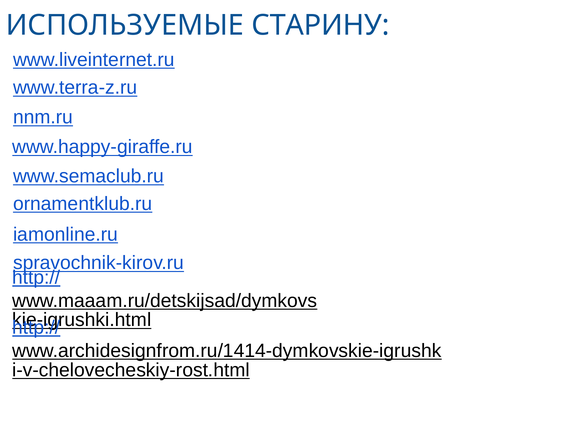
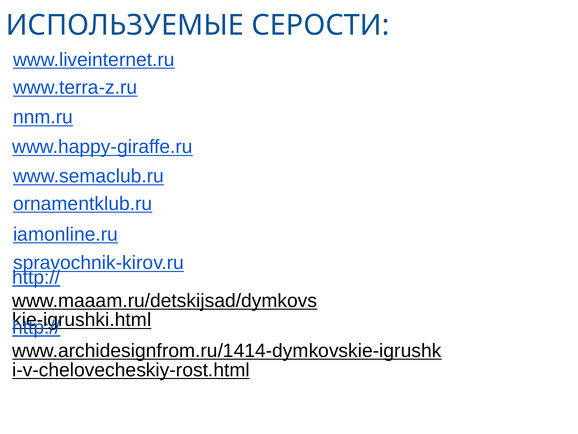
СТАРИНУ: СТАРИНУ -> СЕРОСТИ (320, 25)
